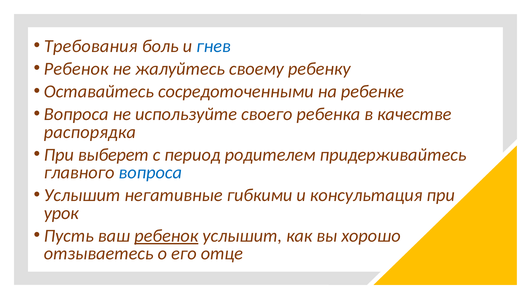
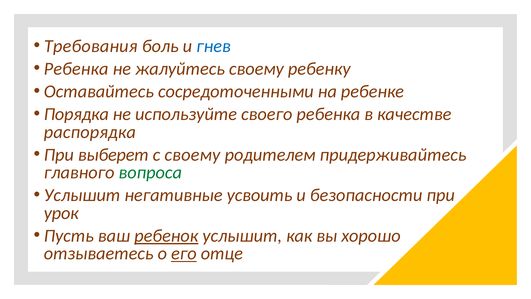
Ребенок: Ребенок -> Ребенка (76, 69)
Вопроса: Вопроса -> Порядка (76, 114)
с период: период -> своему (192, 155)
вопроса colour: blue -> green (150, 172)
гибкими: гибкими -> усвоить (260, 195)
консультация: консультация -> безопасности (366, 195)
его underline: none -> present (184, 253)
